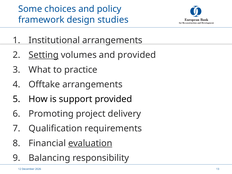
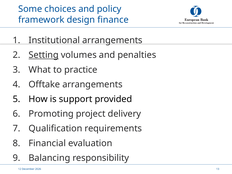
studies: studies -> finance (113, 20)
and provided: provided -> penalties (137, 55)
evaluation underline: present -> none (90, 143)
